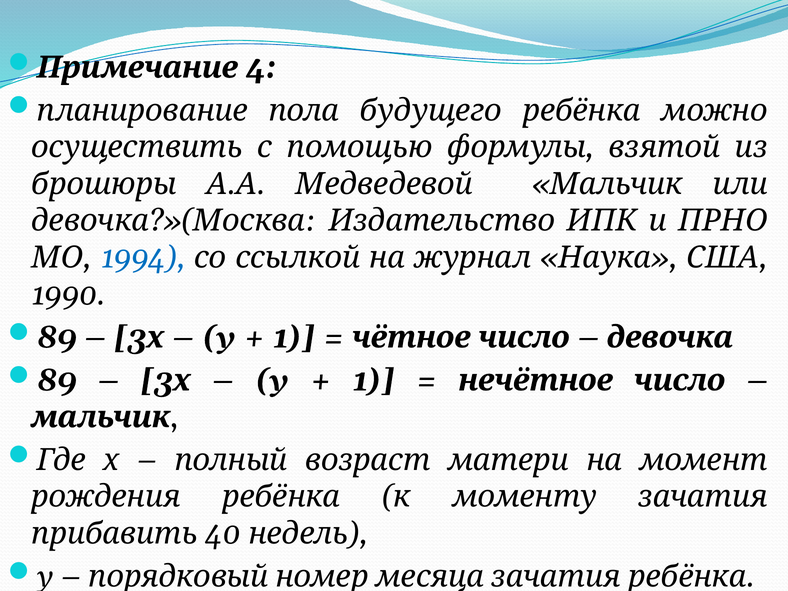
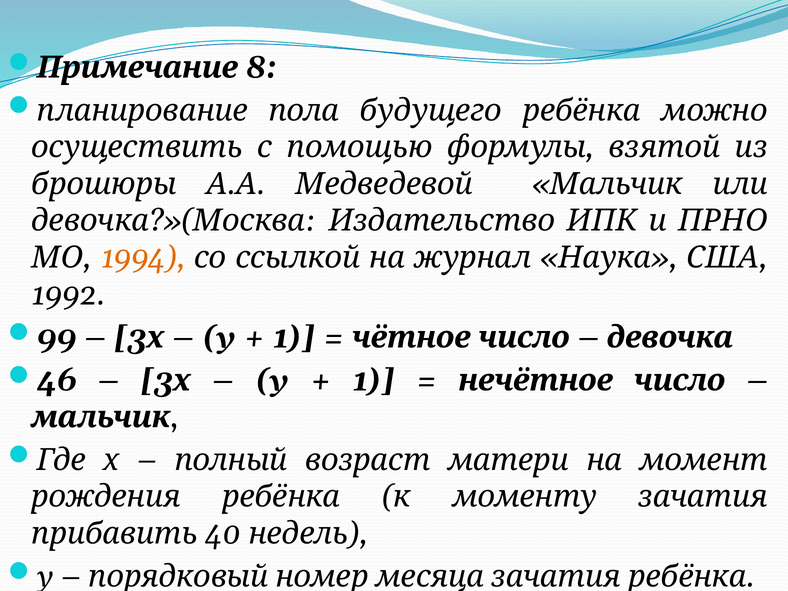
4: 4 -> 8 (261, 68)
1994 colour: blue -> orange (143, 258)
1990: 1990 -> 1992 (68, 294)
89: 89 -> 99 (57, 337)
89: 89 -> 46 (57, 380)
